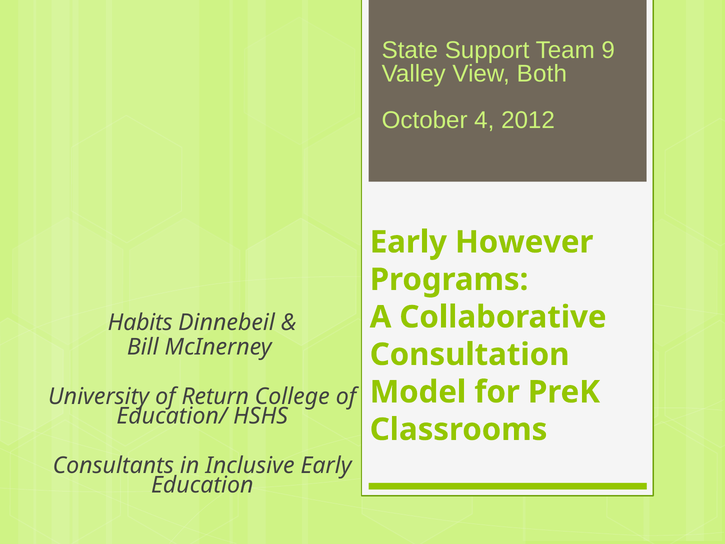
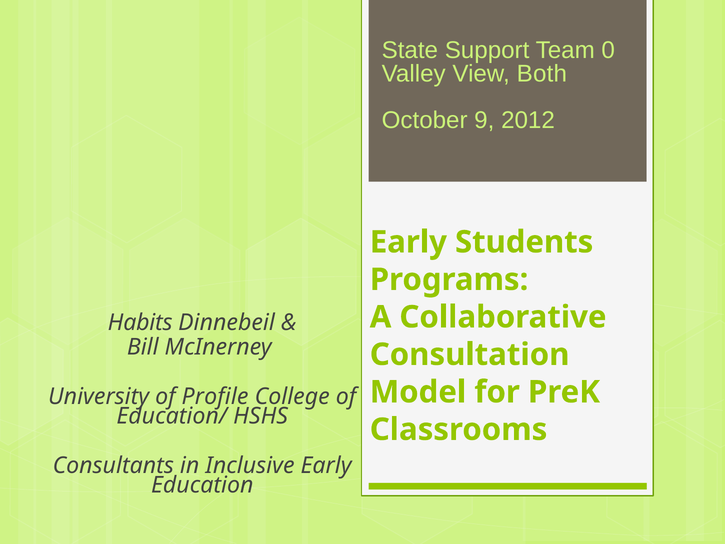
9: 9 -> 0 (608, 50)
4: 4 -> 9 (484, 120)
However: However -> Students (524, 242)
Return: Return -> Profile (215, 396)
